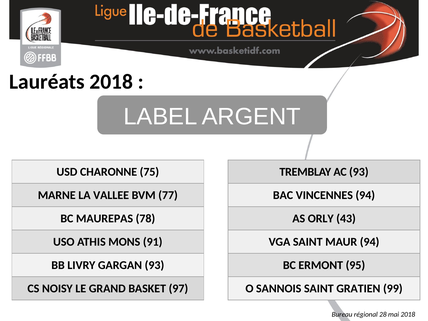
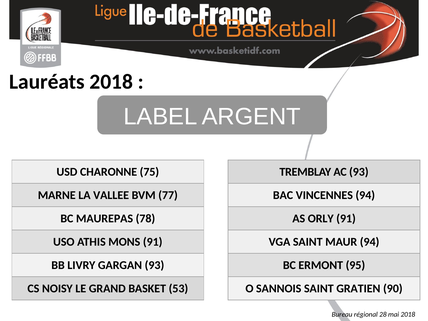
ORLY 43: 43 -> 91 (346, 218)
97: 97 -> 53 (178, 288)
99: 99 -> 90 (393, 288)
